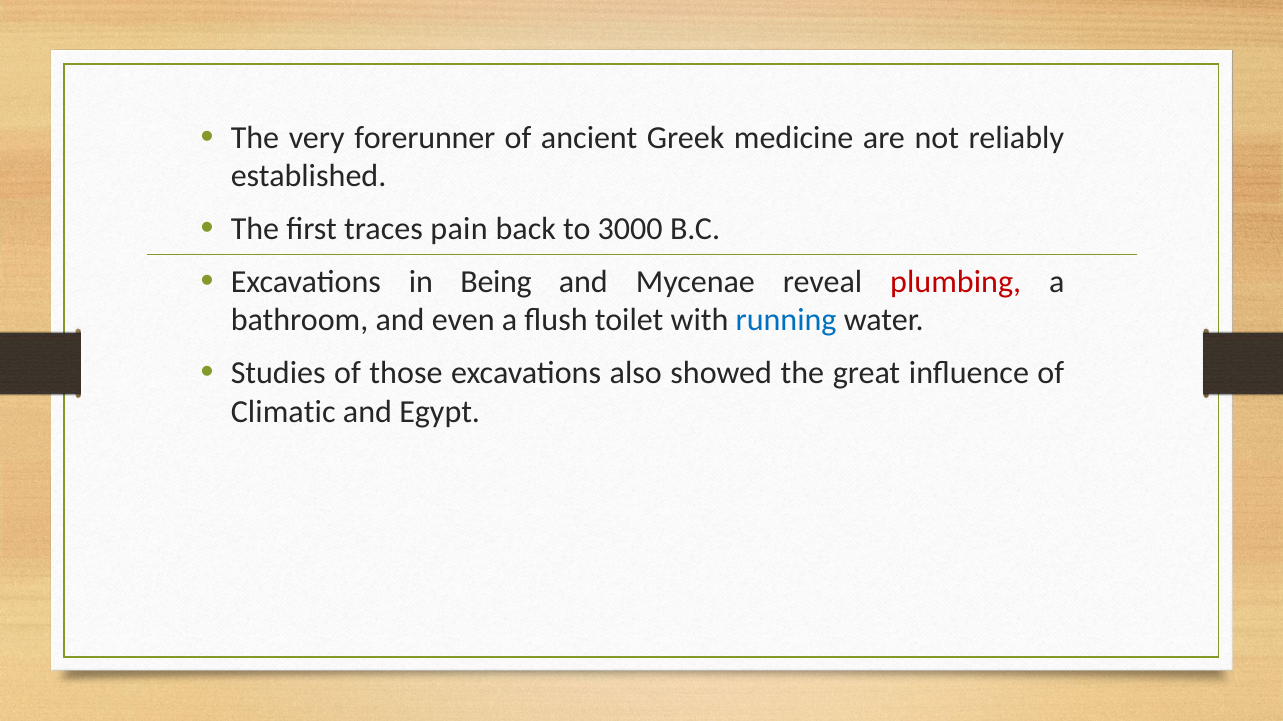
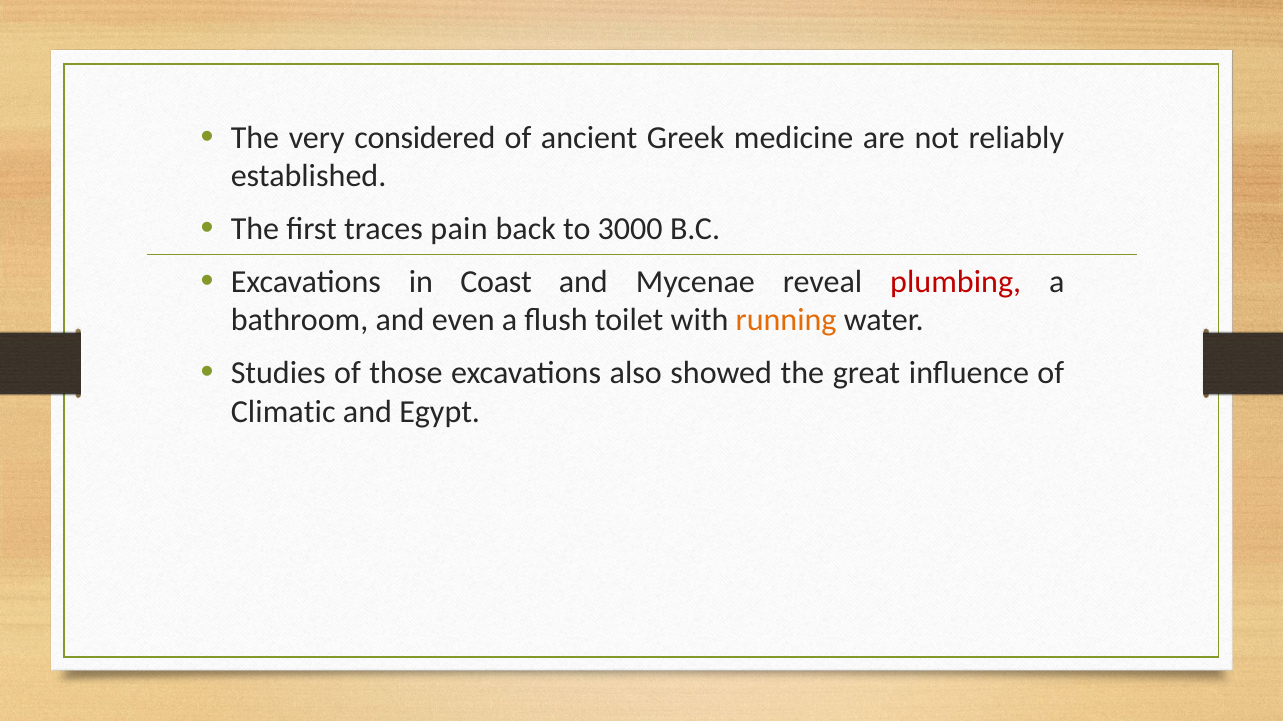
forerunner: forerunner -> considered (425, 138)
Being: Being -> Coast (496, 282)
running colour: blue -> orange (786, 320)
